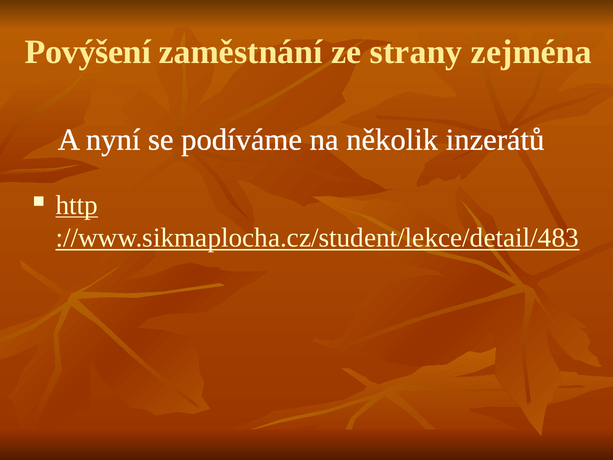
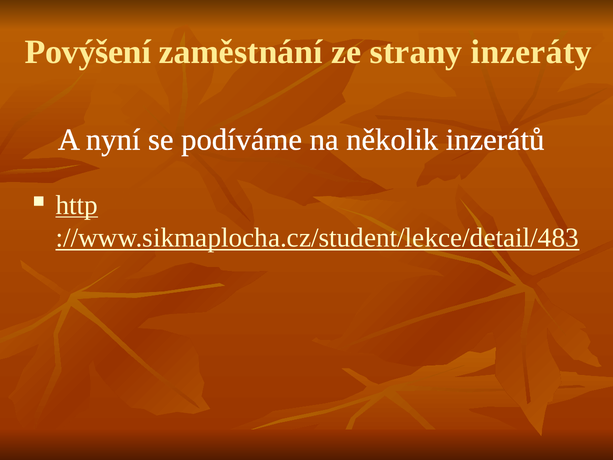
zejména: zejména -> inzeráty (531, 52)
